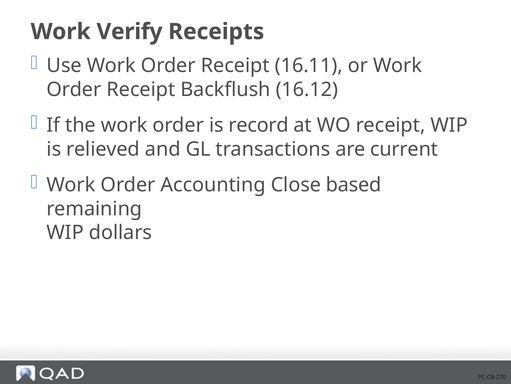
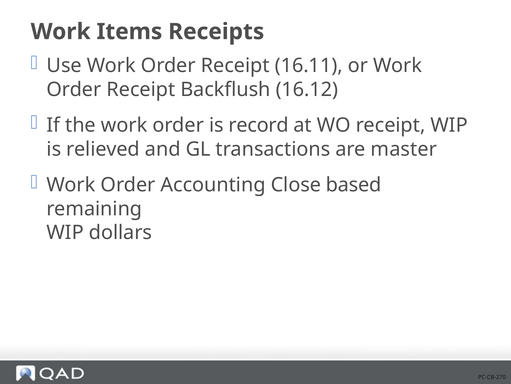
Verify: Verify -> Items (129, 32)
current: current -> master (404, 149)
